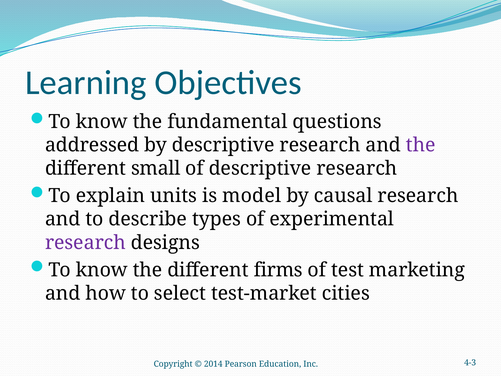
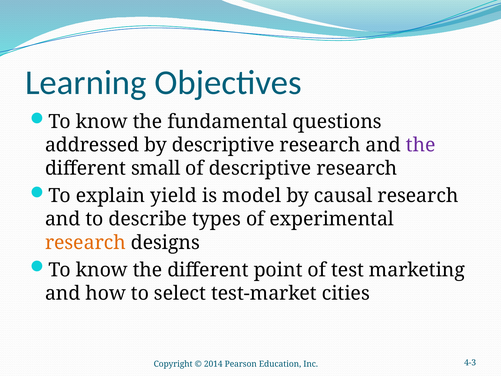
units: units -> yield (174, 196)
research colour: purple -> orange (85, 242)
firms: firms -> point (278, 270)
